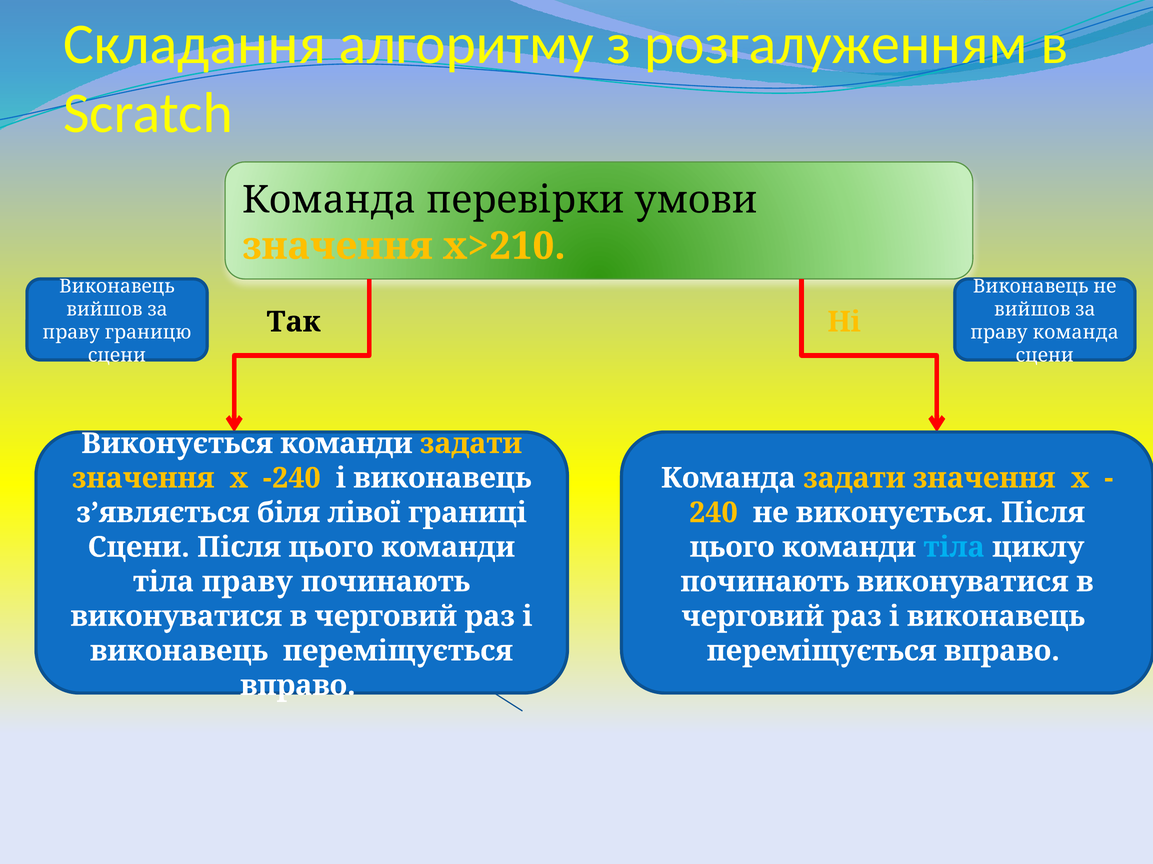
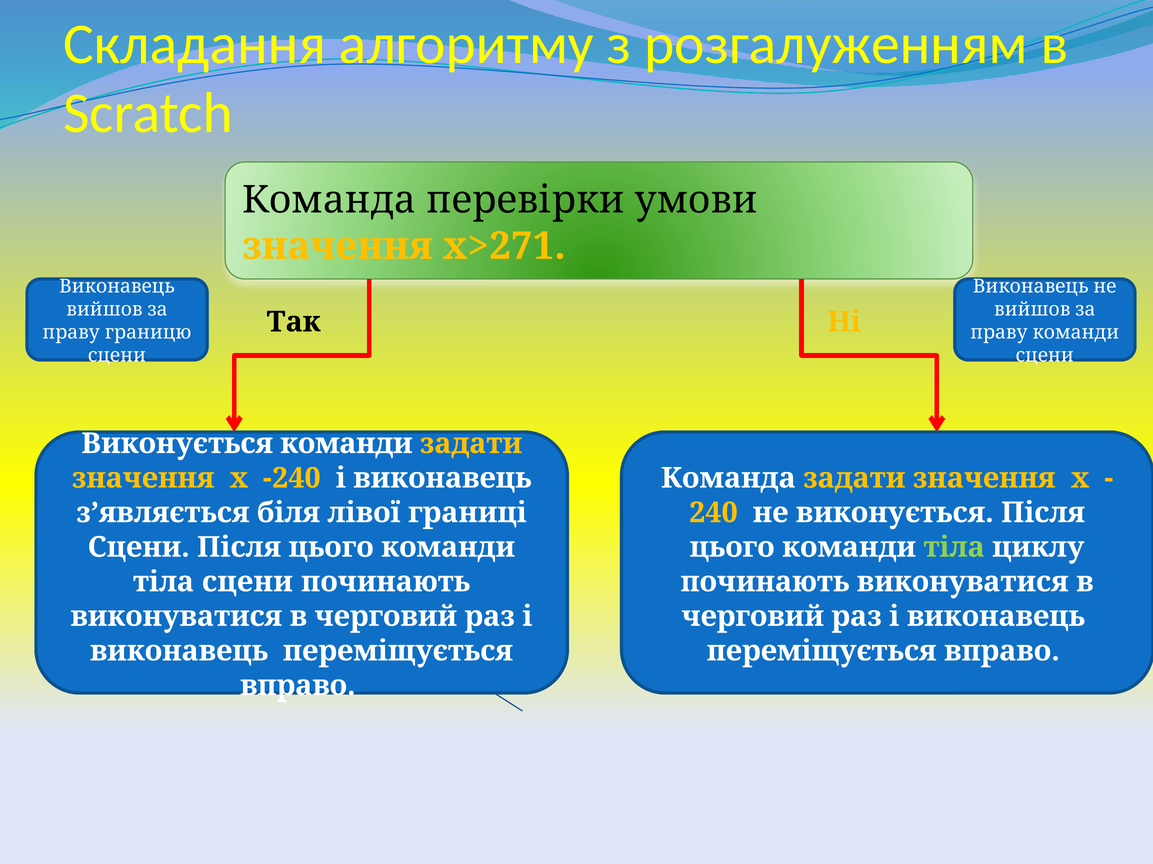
x>210: x>210 -> x>271 (504, 246)
праву команда: команда -> команди (1076, 333)
тіла colour: light blue -> light green (954, 548)
тіла праву: праву -> сцени (247, 582)
